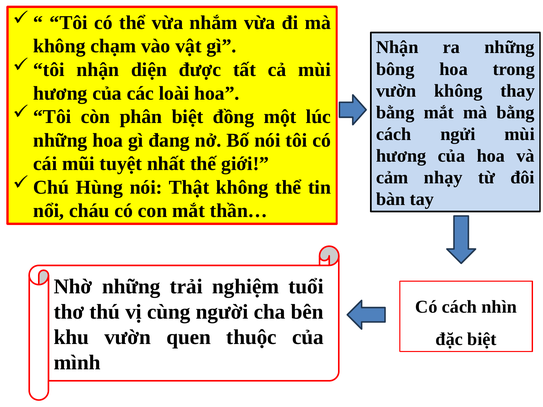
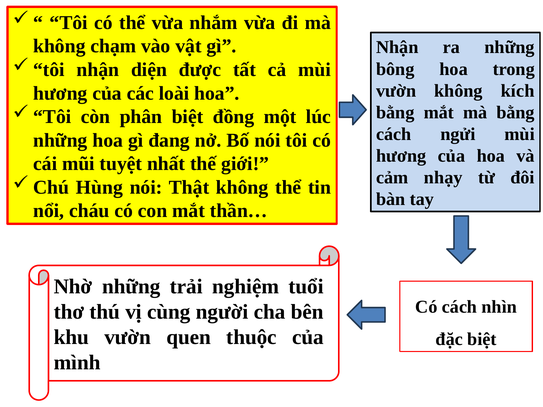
thay: thay -> kích (518, 91)
